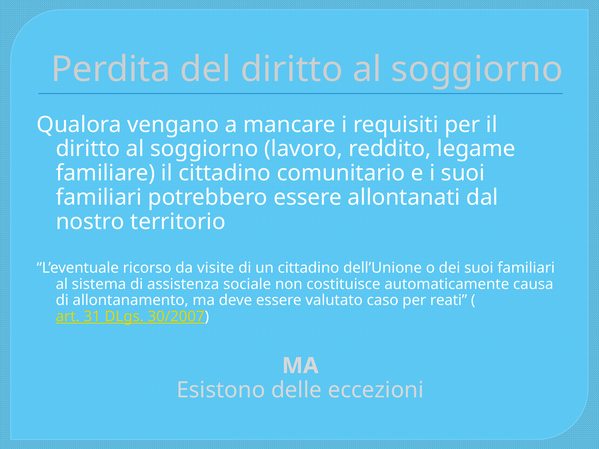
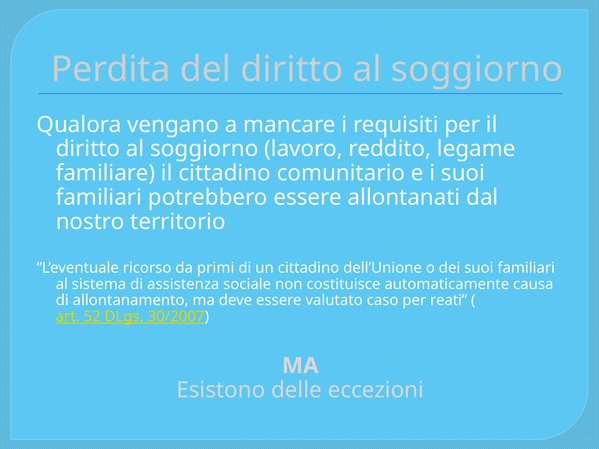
visite: visite -> primi (216, 268)
31: 31 -> 52 (92, 317)
